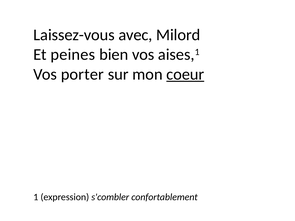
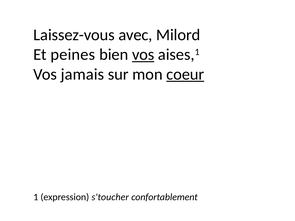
vos underline: none -> present (143, 55)
porter: porter -> jamais (82, 74)
s'combler: s'combler -> s'toucher (110, 197)
